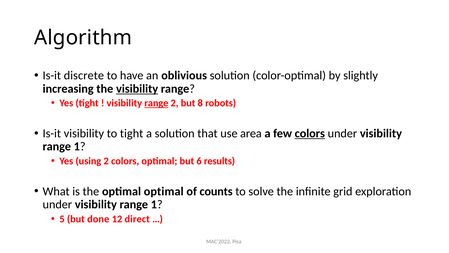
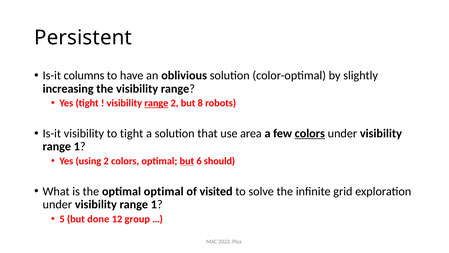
Algorithm: Algorithm -> Persistent (83, 38)
discrete: discrete -> columns (84, 75)
visibility underline: present -> none (137, 89)
but underline: none -> present (187, 161)
results: results -> should (219, 161)
counts: counts -> visited (216, 191)
direct: direct -> group (137, 219)
